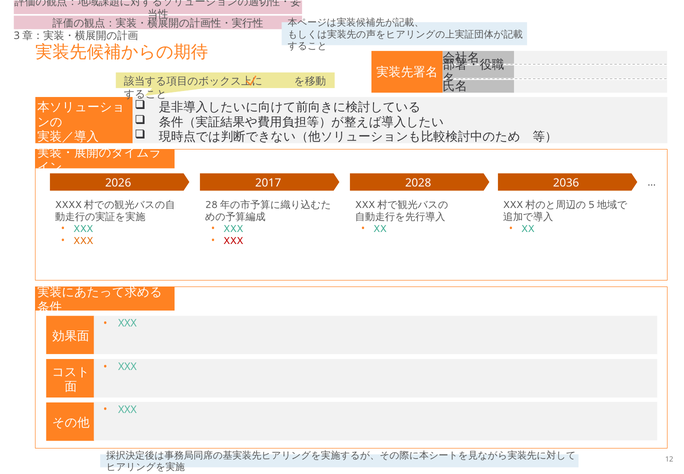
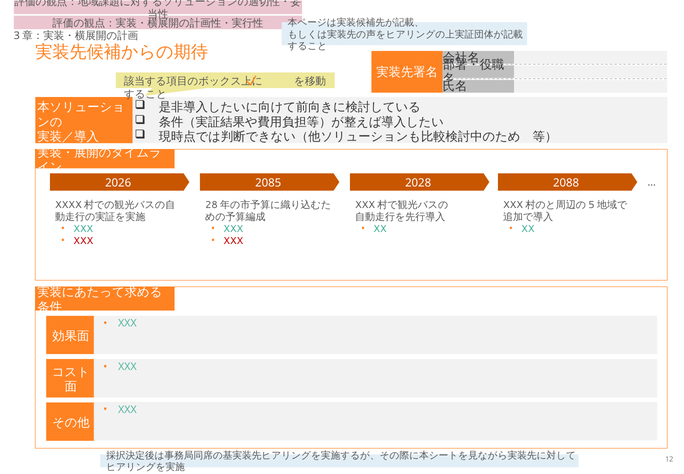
2017: 2017 -> 2085 (268, 183)
2036: 2036 -> 2088 (566, 183)
XXX colour: orange -> red (83, 241)
